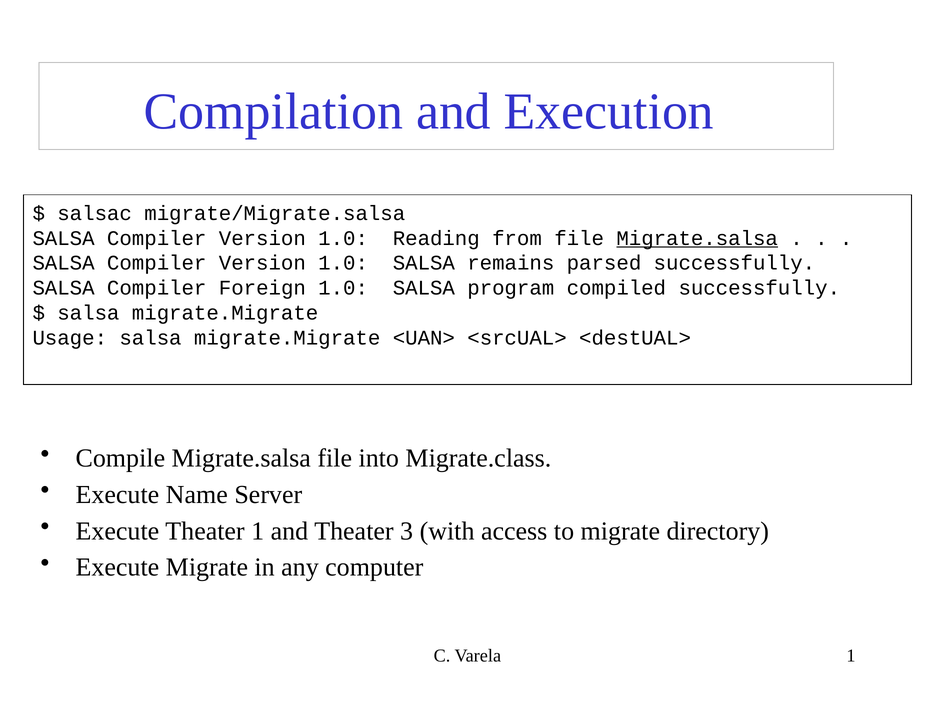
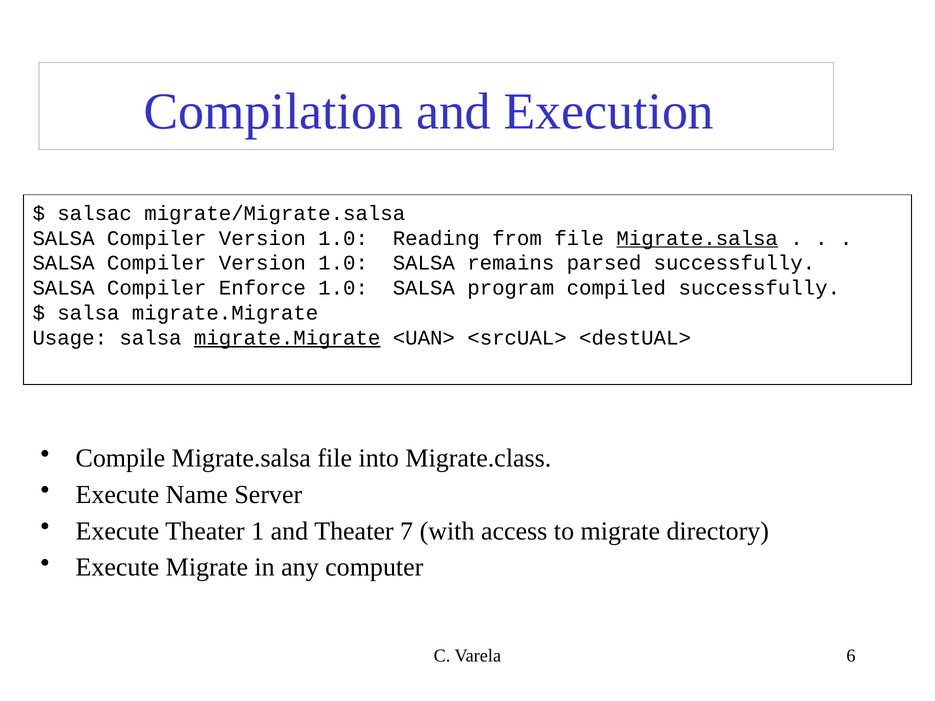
Foreign: Foreign -> Enforce (262, 288)
migrate.Migrate underline: none -> present (287, 338)
3: 3 -> 7 (407, 531)
Varela 1: 1 -> 6 (851, 656)
